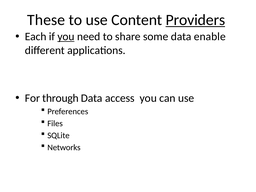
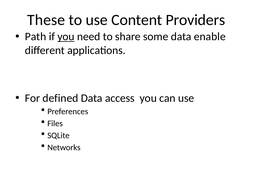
Providers underline: present -> none (195, 20)
Each: Each -> Path (36, 37)
through: through -> defined (60, 98)
